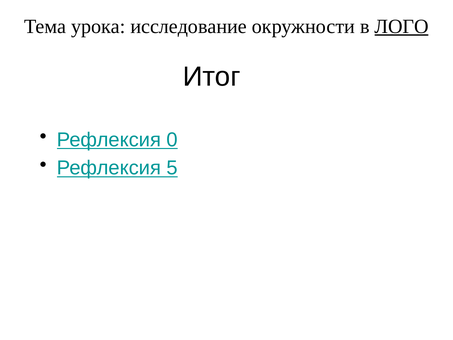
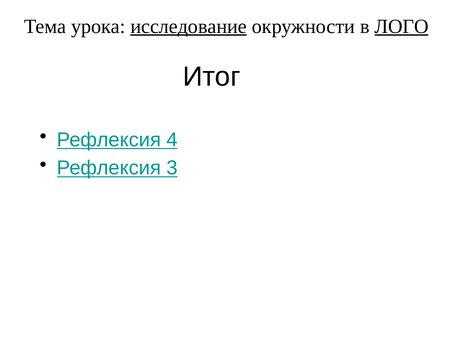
исследование underline: none -> present (189, 26)
0: 0 -> 4 (172, 140)
5: 5 -> 3 (172, 168)
